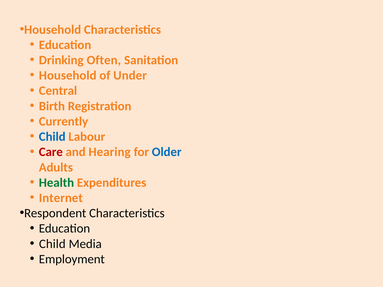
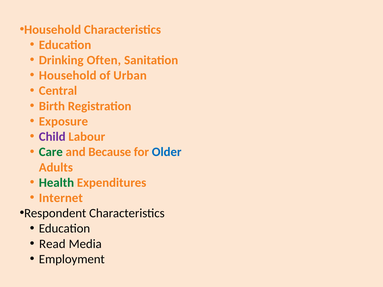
Under: Under -> Urban (130, 76)
Currently: Currently -> Exposure (63, 121)
Child colour: blue -> purple (52, 137)
Care colour: red -> green (51, 152)
Hearing: Hearing -> Because (110, 152)
Child: Child -> Read (52, 244)
